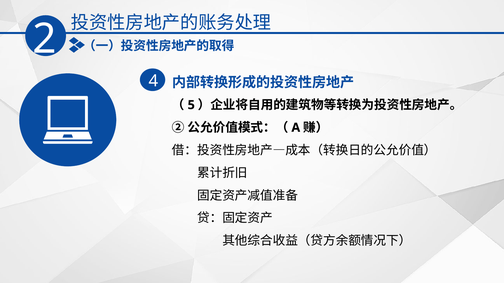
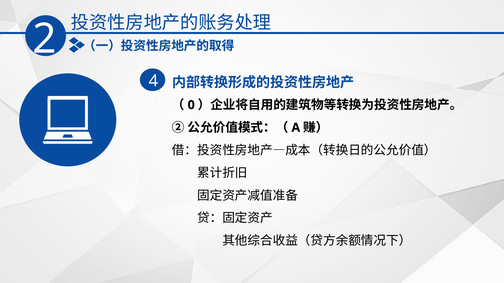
5: 5 -> 0 (191, 105)
